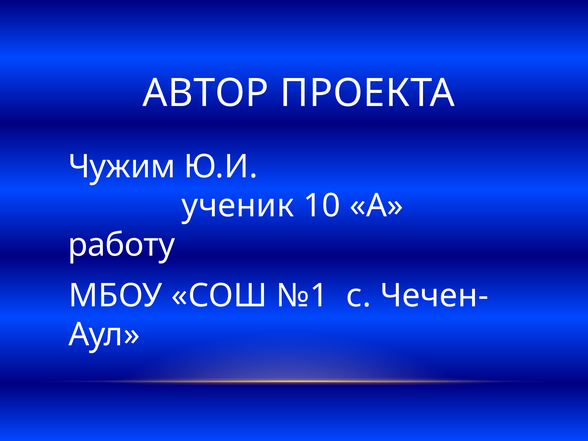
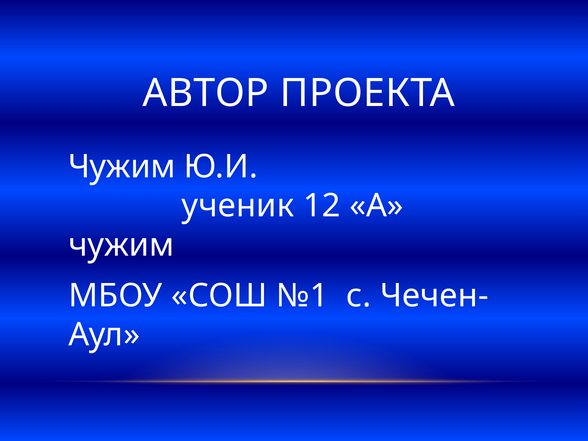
10: 10 -> 12 (322, 206)
работу: работу -> чужим (121, 245)
